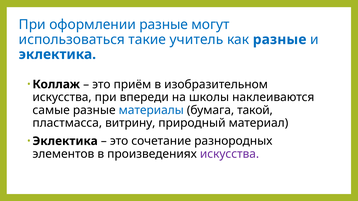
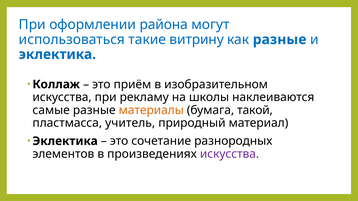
оформлении разные: разные -> района (164, 25)
учитель: учитель -> витрину (197, 40)
впереди: впереди -> рекламу (144, 97)
материалы colour: blue -> orange (151, 110)
витрину: витрину -> учитель (130, 123)
